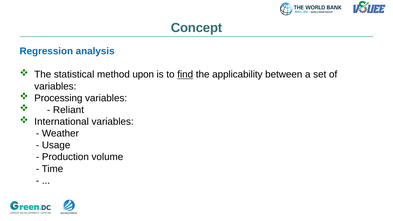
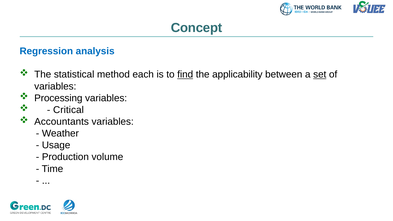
upon: upon -> each (143, 74)
set underline: none -> present (320, 74)
Reliant: Reliant -> Critical (68, 110)
International: International -> Accountants (62, 122)
